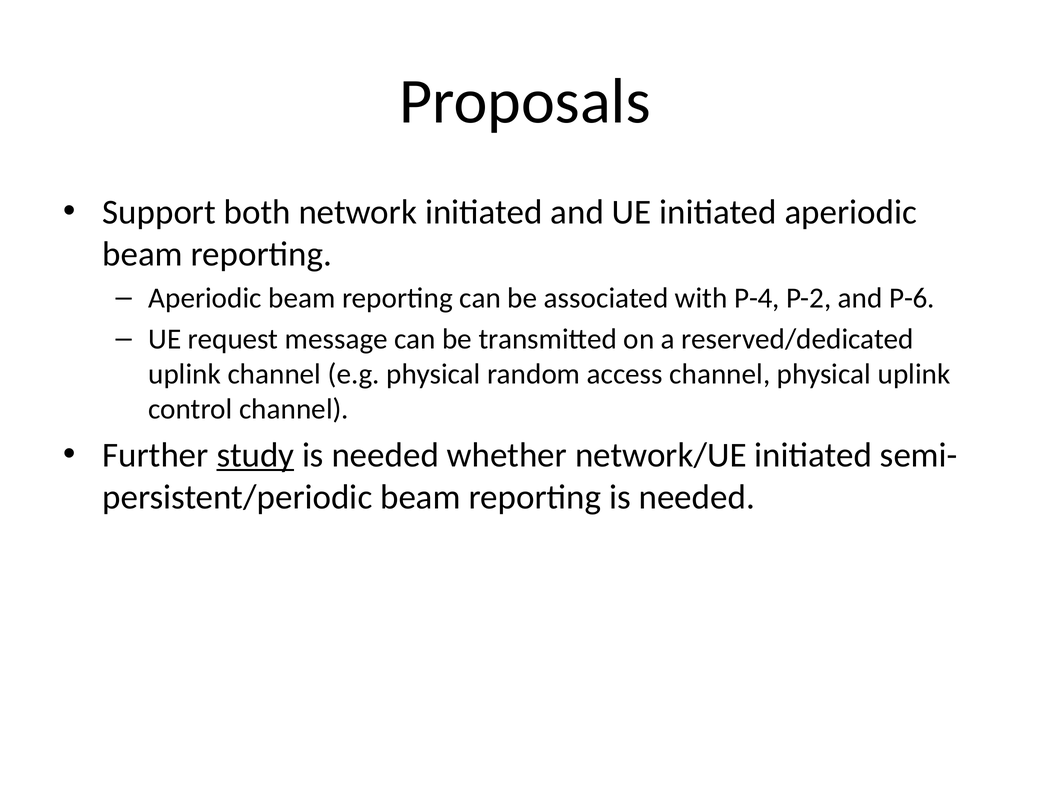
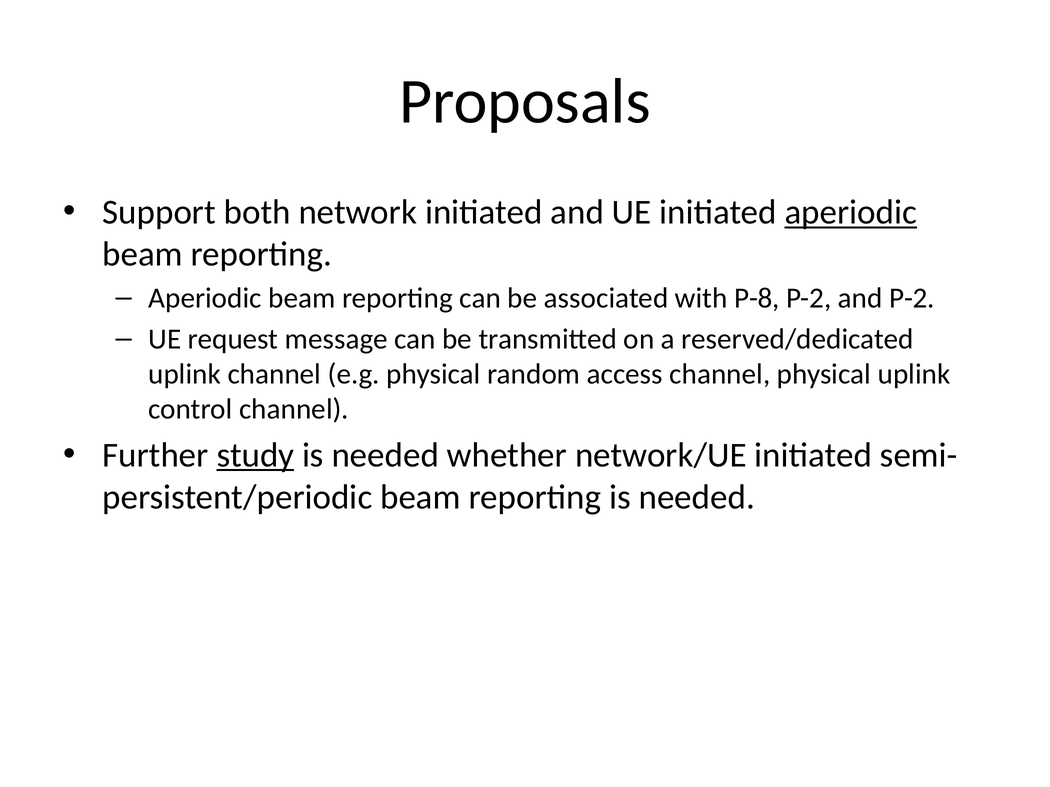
aperiodic underline: none -> present (851, 212)
P-4: P-4 -> P-8 (757, 298)
and P-6: P-6 -> P-2 (912, 298)
